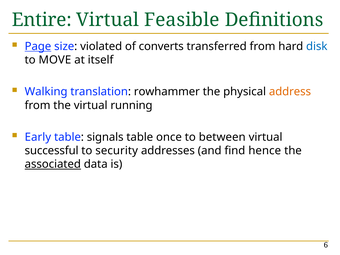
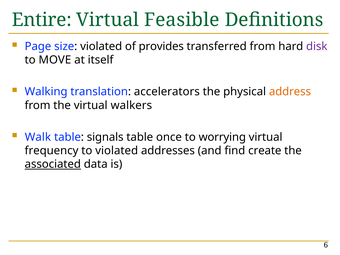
Page underline: present -> none (38, 46)
converts: converts -> provides (161, 46)
disk colour: blue -> purple (317, 46)
rowhammer: rowhammer -> accelerators (167, 92)
running: running -> walkers (131, 105)
Early: Early -> Walk (38, 137)
between: between -> worrying (222, 137)
successful: successful -> frequency (52, 151)
to security: security -> violated (117, 151)
hence: hence -> create (265, 151)
